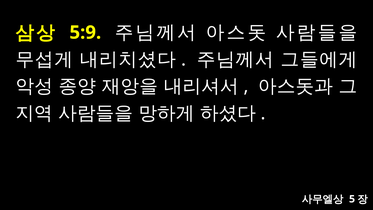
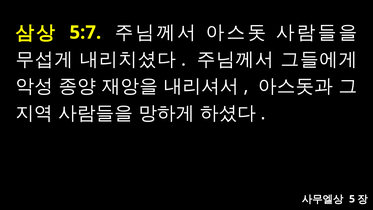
5:9: 5:9 -> 5:7 (85, 32)
